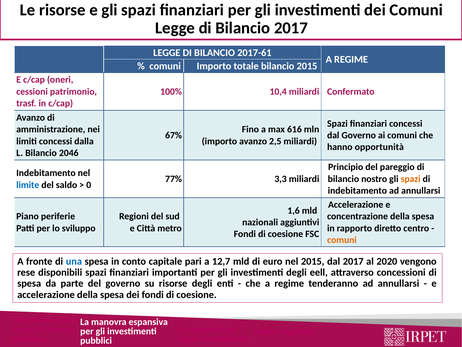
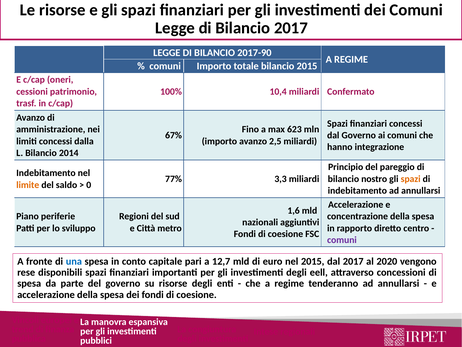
2017-61: 2017-61 -> 2017-90 (254, 53)
616: 616 -> 623 (294, 129)
opportunità: opportunità -> integrazione (379, 147)
2046: 2046 -> 2014 (69, 153)
limite colour: blue -> orange (28, 185)
comuni colour: orange -> purple (342, 240)
